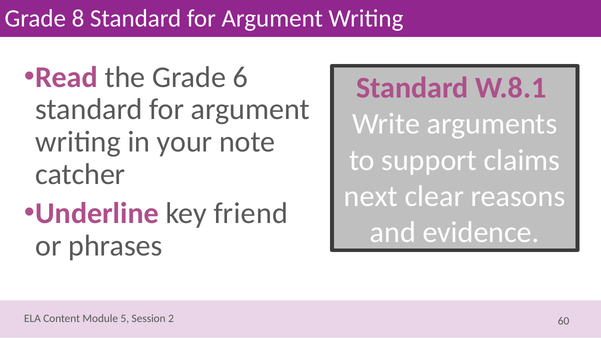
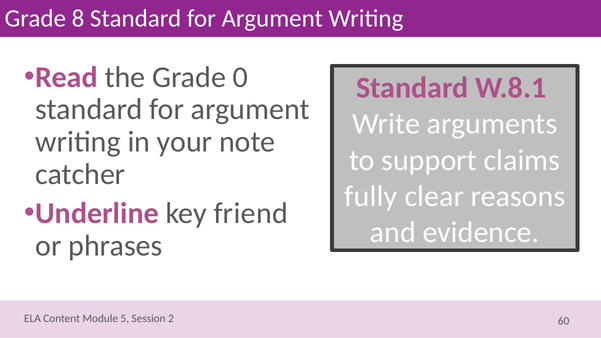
6: 6 -> 0 (240, 77)
next: next -> fully (371, 196)
